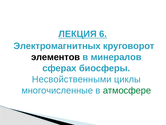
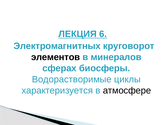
Несвойственными: Несвойственными -> Водорастворимые (72, 79)
многочисленные: многочисленные -> характеризуется (57, 90)
атмосфере colour: green -> black (127, 90)
